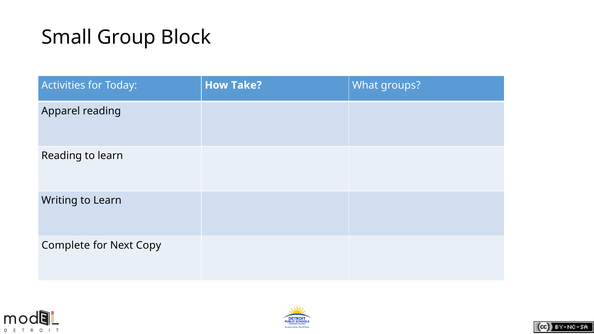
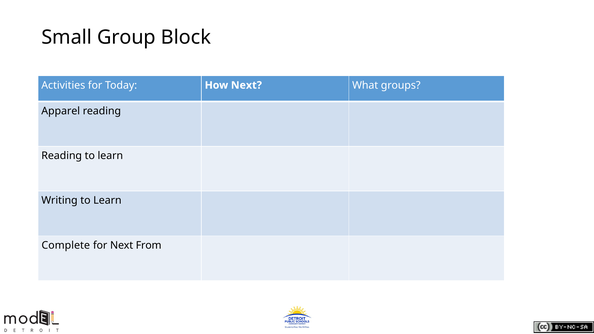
How Take: Take -> Next (246, 85)
Copy: Copy -> From (149, 245)
